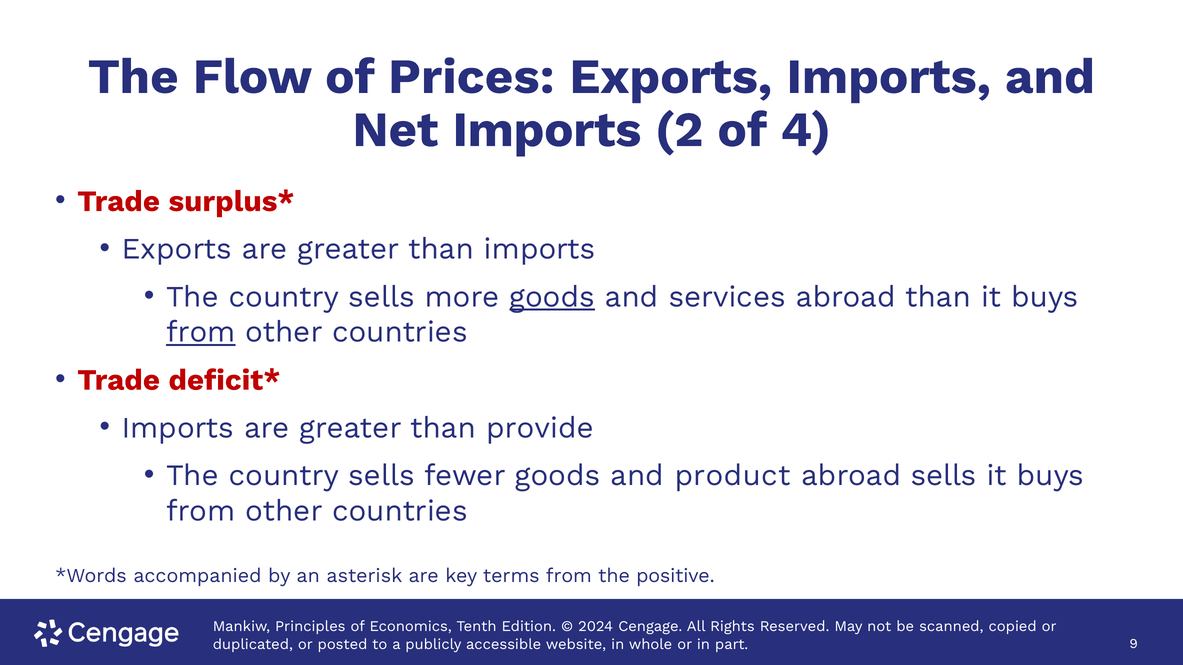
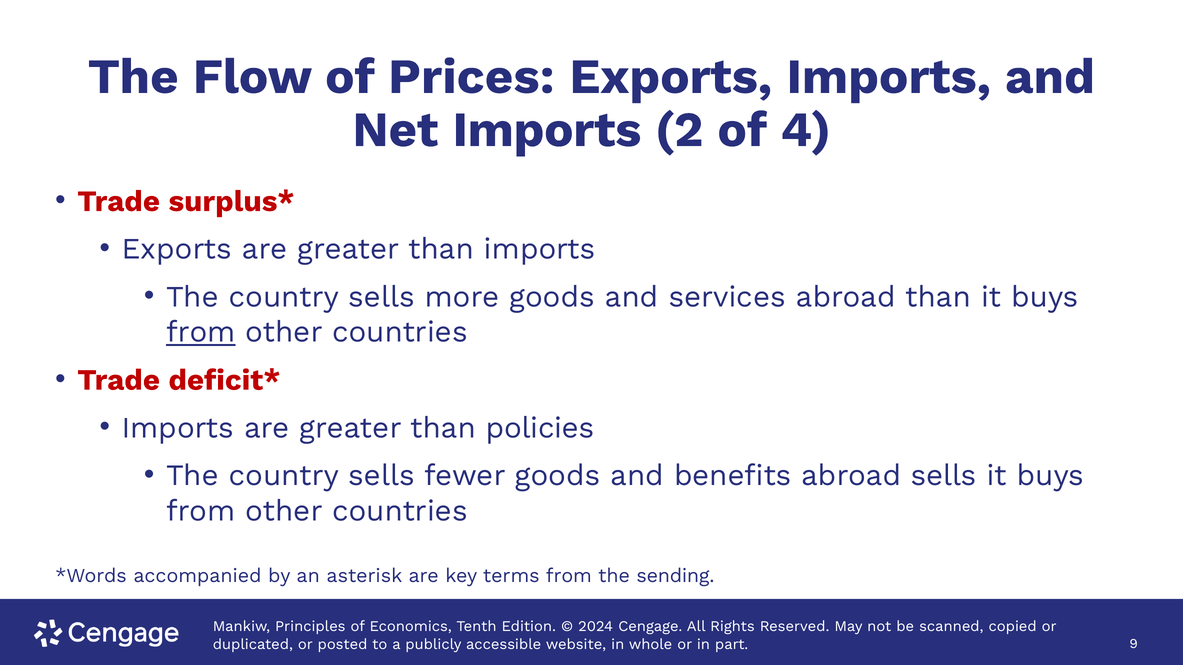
goods underline: present -> none (552, 297)
provide: provide -> policies (540, 428)
product: product -> benefits (733, 476)
positive: positive -> sending (675, 576)
